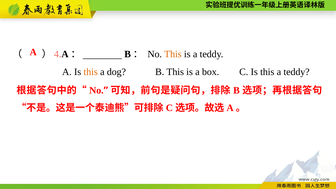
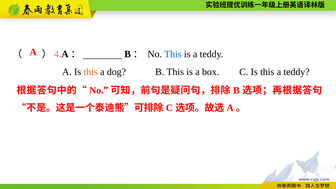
This colour: orange -> blue (173, 54)
